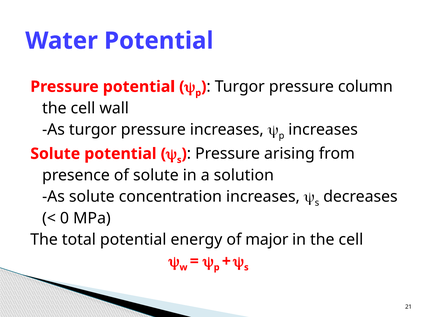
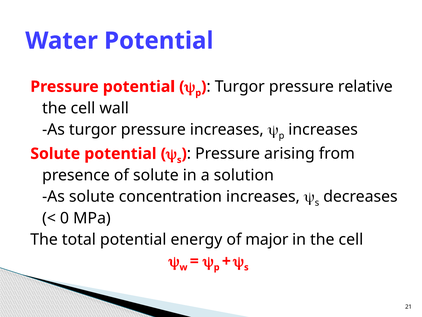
column: column -> relative (365, 87)
